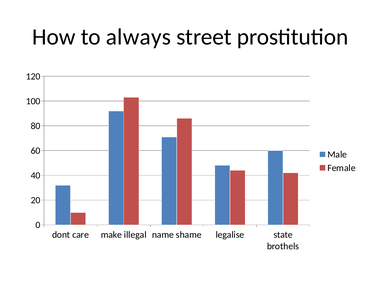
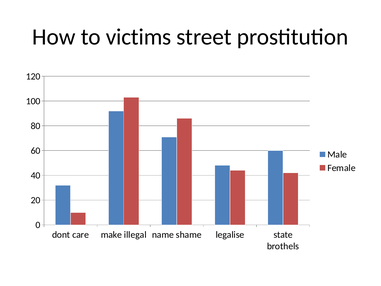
always: always -> victims (139, 37)
